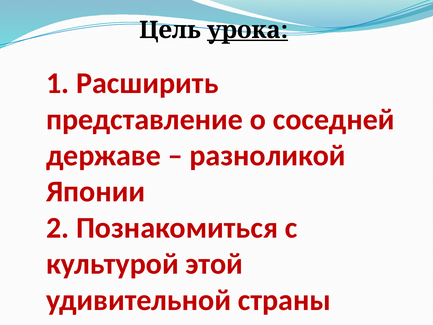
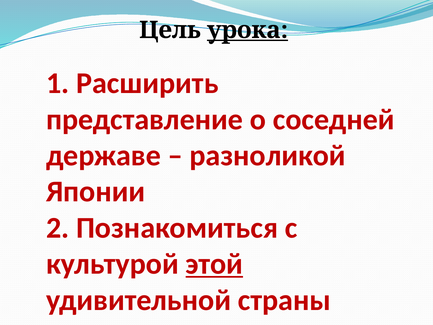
этой underline: none -> present (214, 264)
